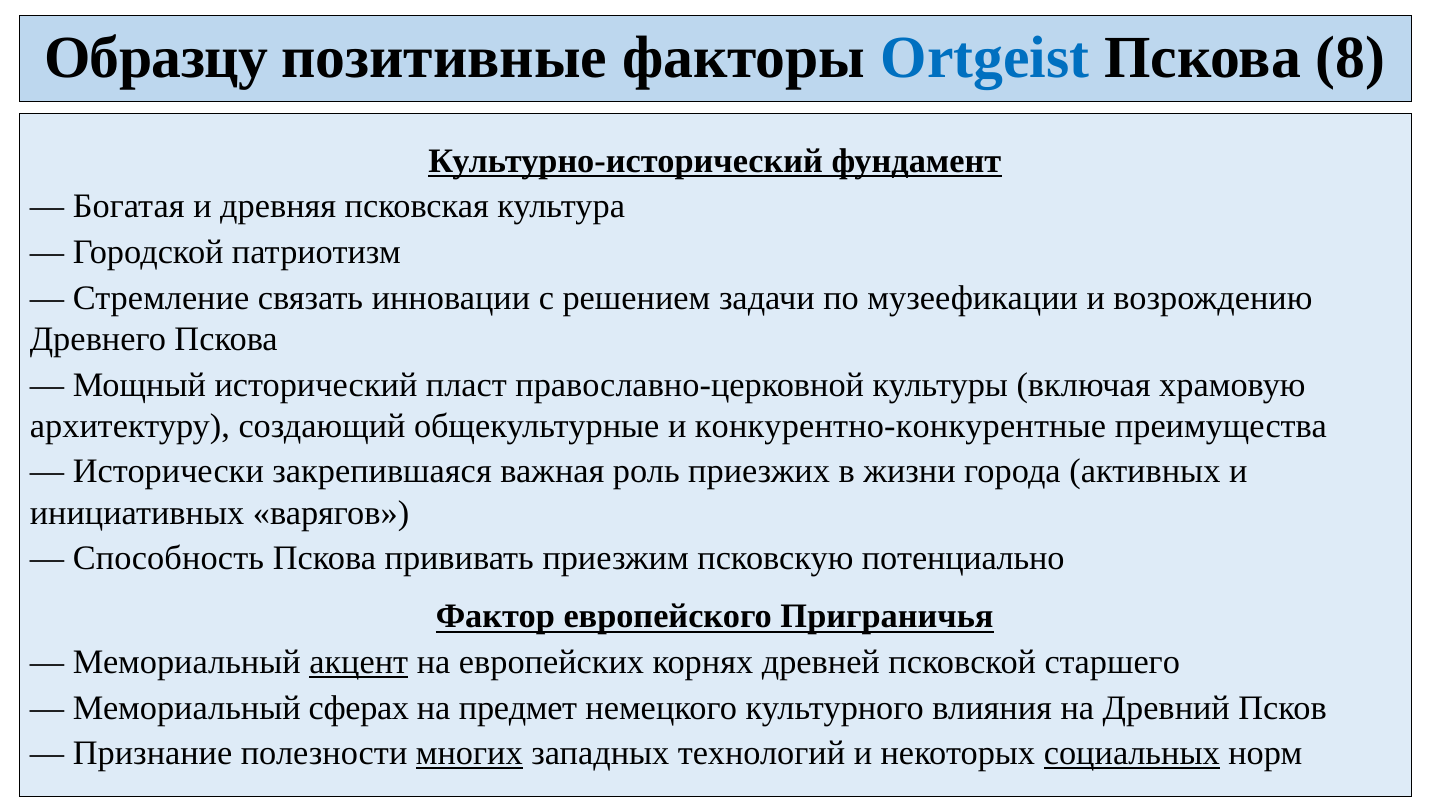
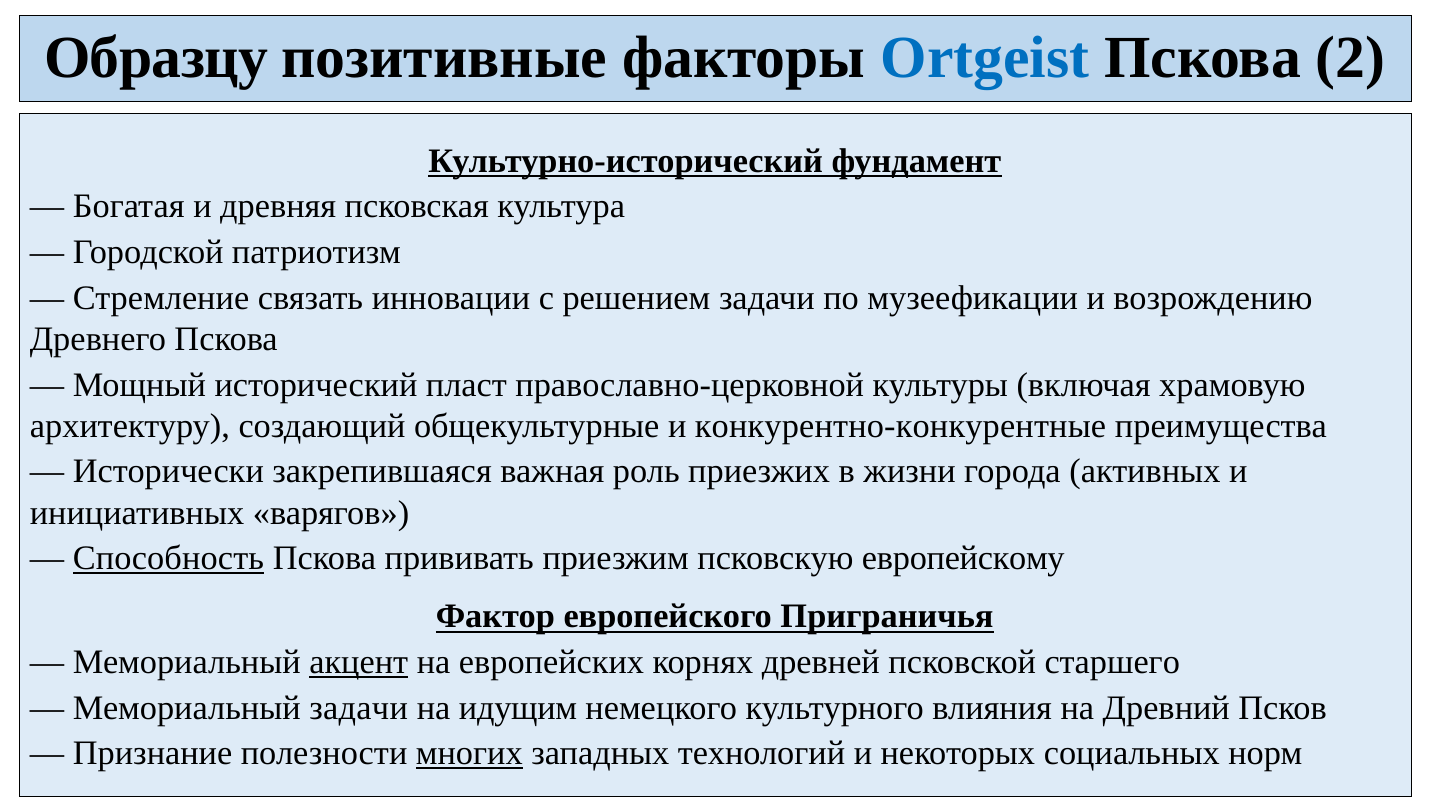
8: 8 -> 2 (1351, 58)
Способность underline: none -> present (169, 558)
потенциально: потенциально -> европейскому (963, 558)
Мемориальный сферах: сферах -> задачи (359, 708)
предмет: предмет -> идущим (518, 708)
социальных underline: present -> none (1132, 754)
